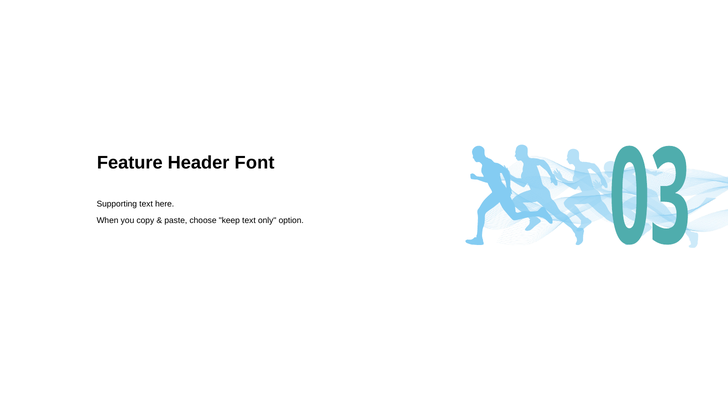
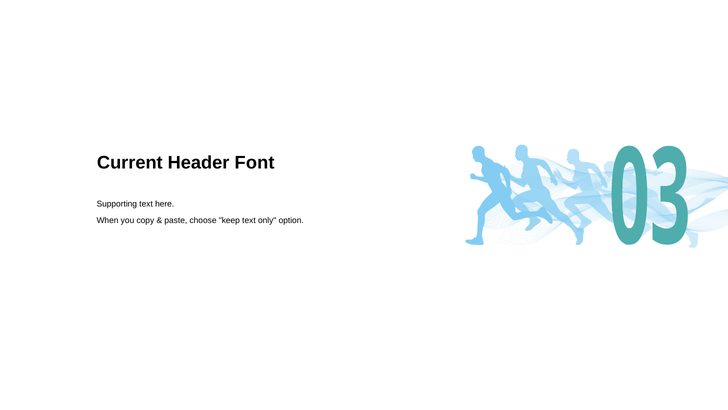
Feature: Feature -> Current (130, 162)
